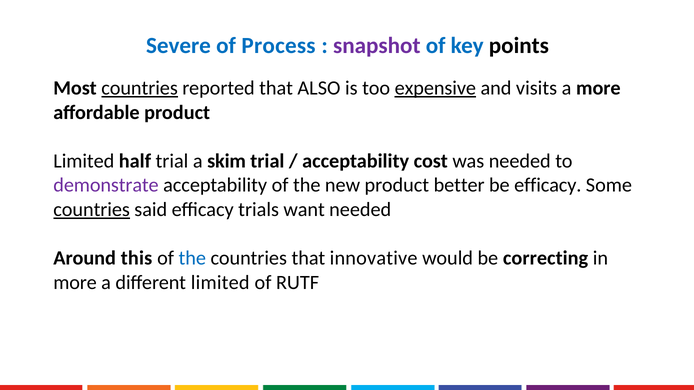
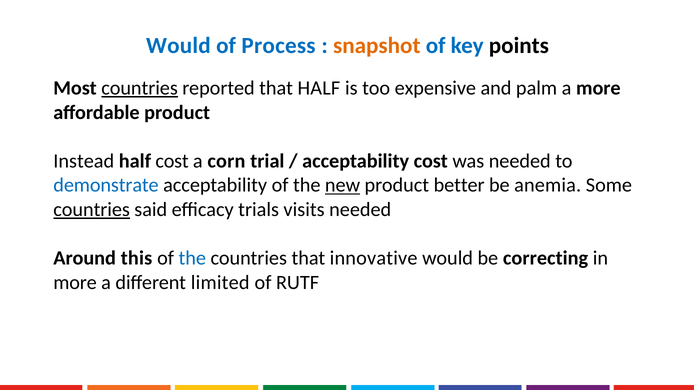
Severe: Severe -> Would (178, 46)
snapshot colour: purple -> orange (377, 46)
that ALSO: ALSO -> HALF (319, 88)
expensive underline: present -> none (435, 88)
visits: visits -> palm (537, 88)
Limited: Limited -> Instead (84, 161)
half trial: trial -> cost (172, 161)
skim: skim -> corn (226, 161)
demonstrate colour: purple -> blue (106, 185)
new underline: none -> present (343, 185)
be efficacy: efficacy -> anemia (548, 185)
want: want -> visits (304, 210)
